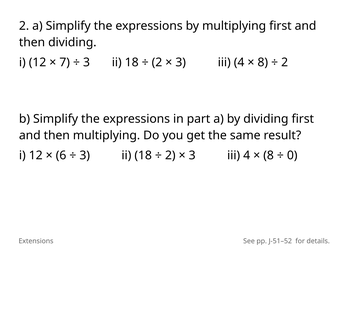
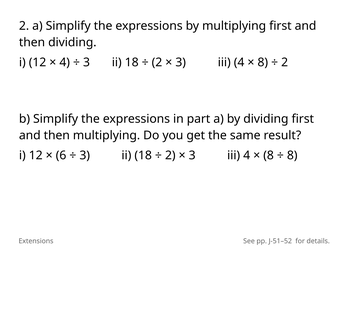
7: 7 -> 4 (65, 62)
0: 0 -> 8 (292, 155)
